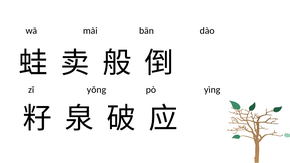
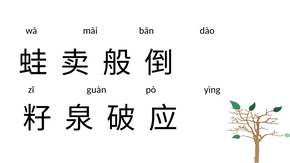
yǒng: yǒng -> guàn (96, 90)
